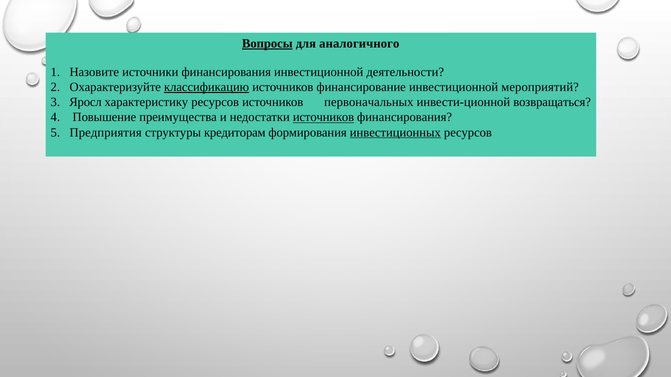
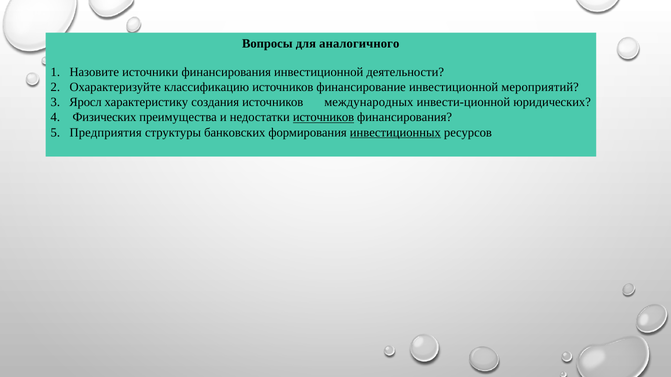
Вопросы underline: present -> none (267, 44)
классификацию underline: present -> none (207, 87)
характеристику ресурсов: ресурсов -> создания (215, 102)
первоначальных: первоначальных -> международных (369, 102)
возвращаться: возвращаться -> юридических (552, 102)
Повышение: Повышение -> Физических (104, 117)
кредиторам: кредиторам -> банковских (235, 133)
